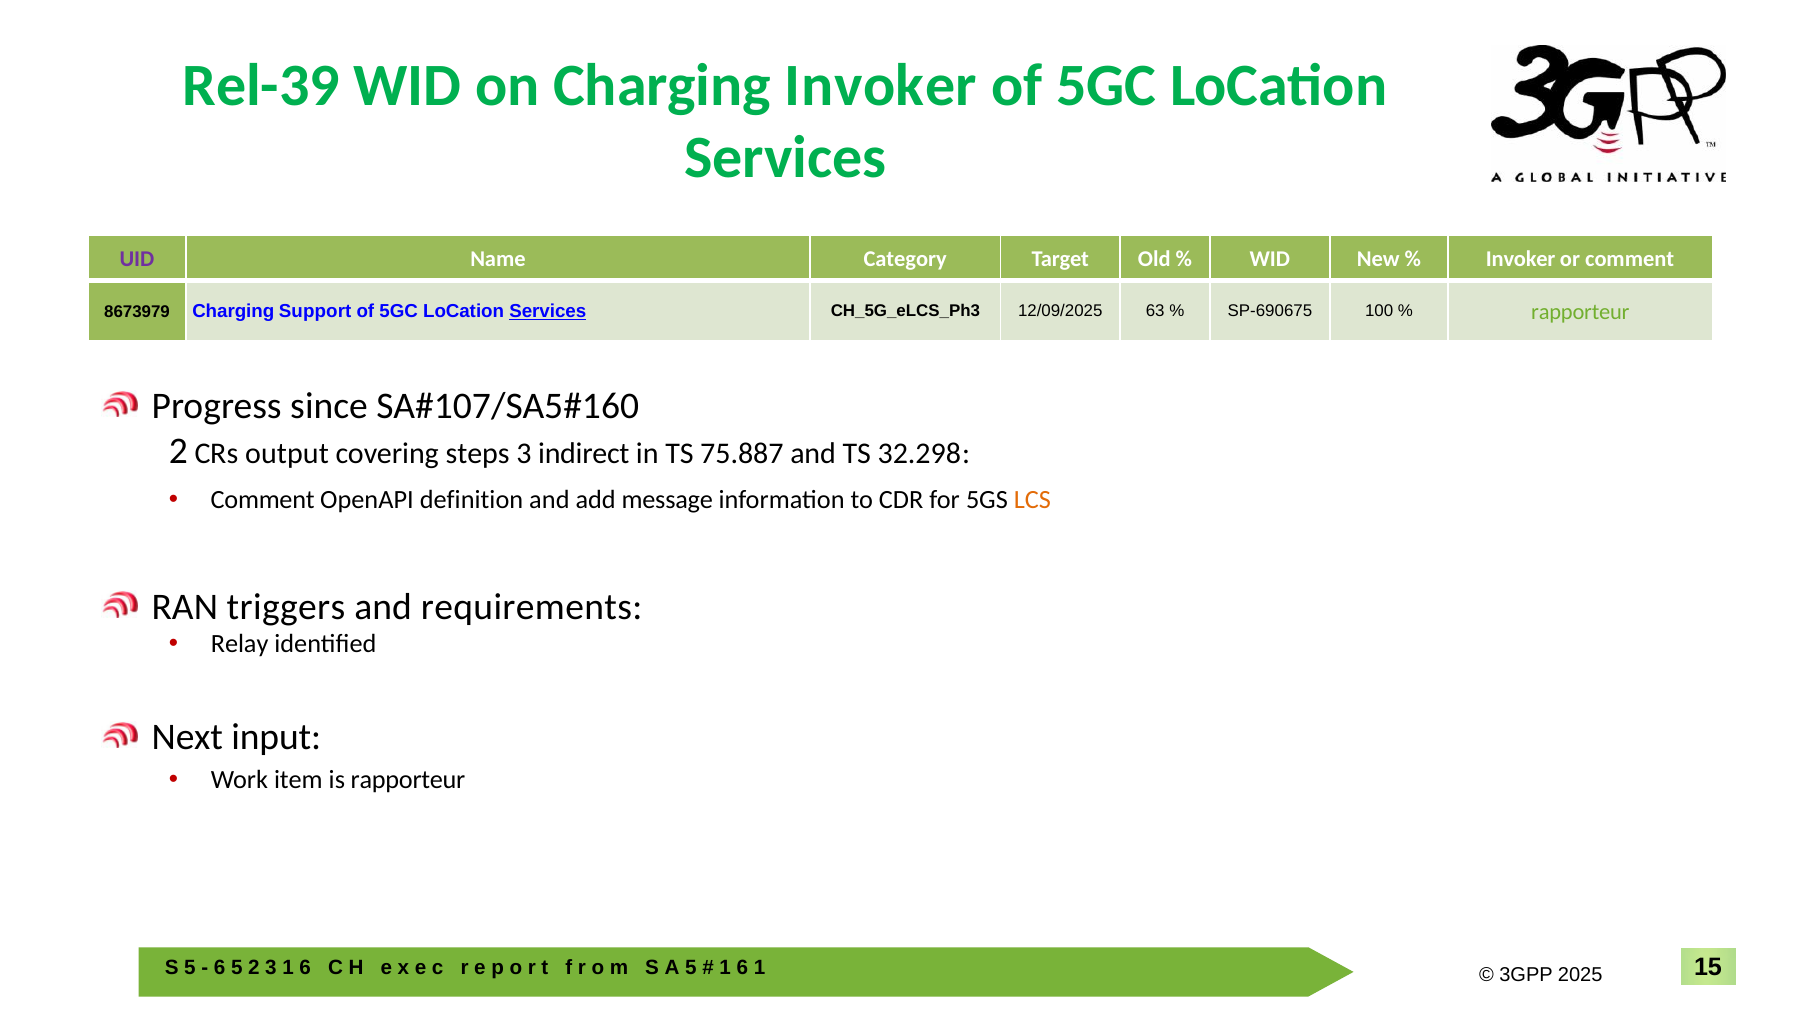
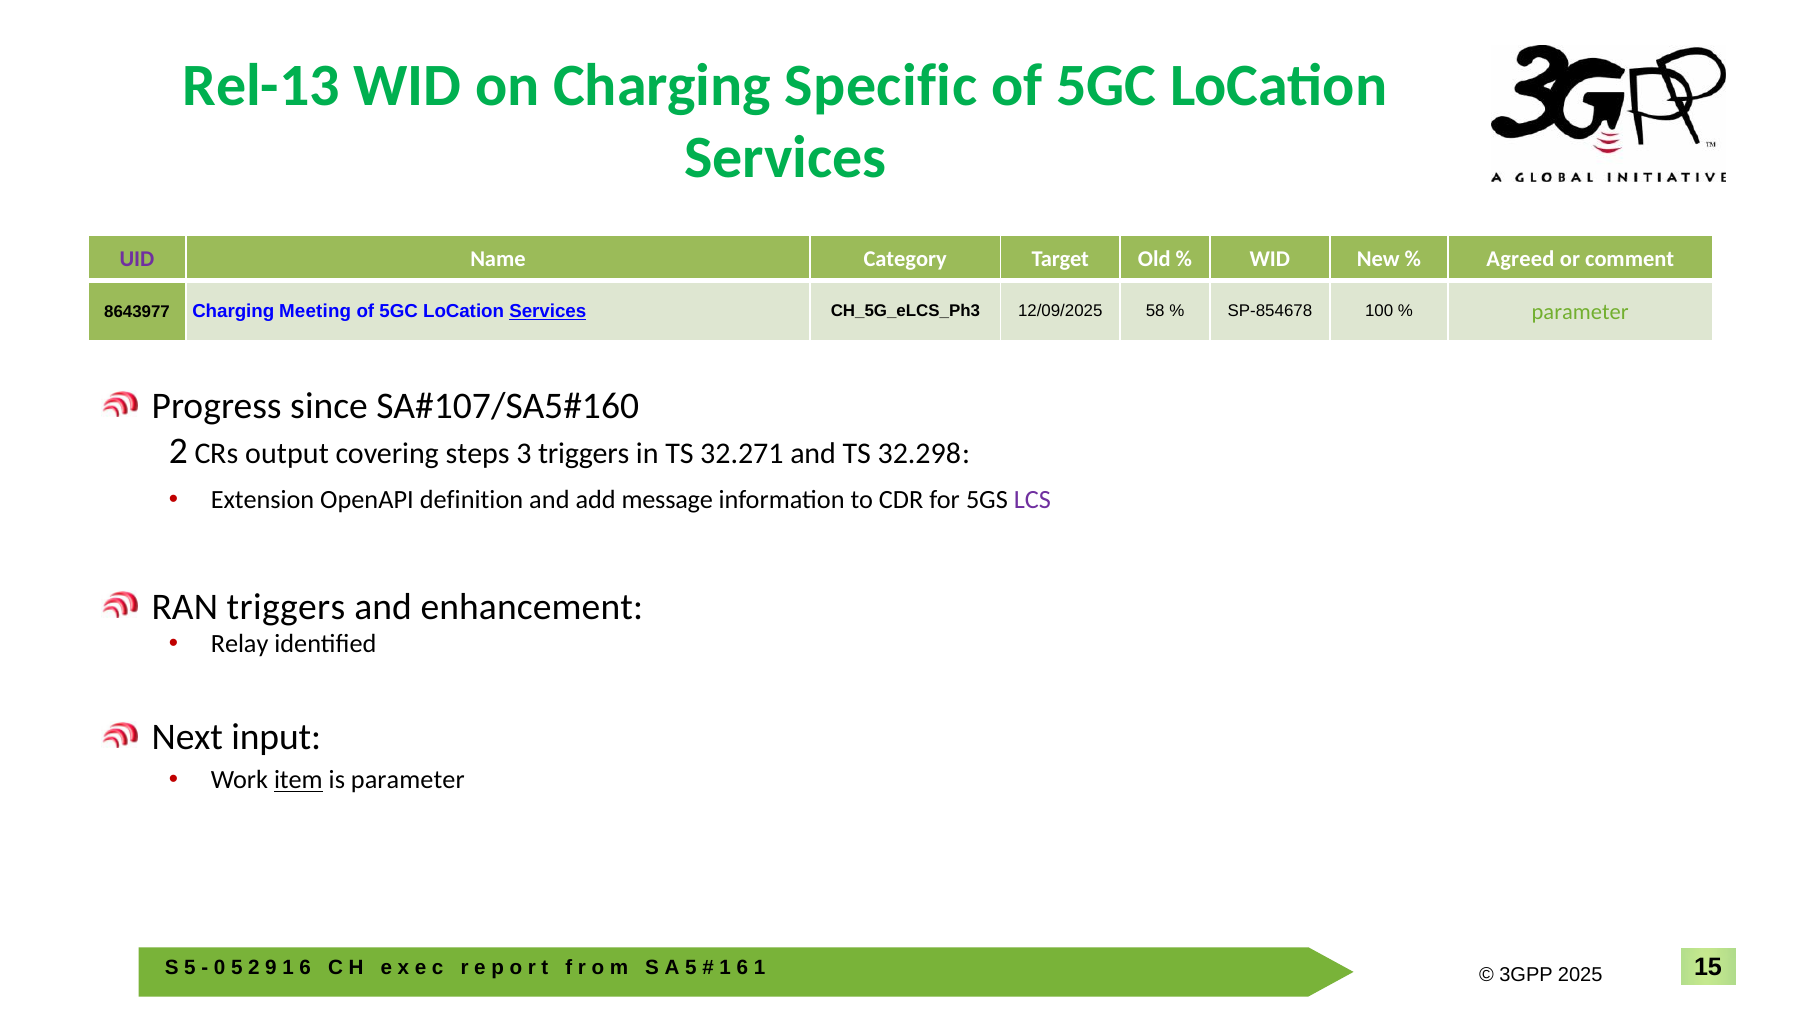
Rel-39: Rel-39 -> Rel-13 (261, 85)
Charging Invoker: Invoker -> Specific (881, 85)
Invoker: Invoker -> Agreed (1520, 259)
8673979: 8673979 -> 8643977 (137, 312)
Support: Support -> Meeting (315, 311)
63: 63 -> 58 (1155, 311)
SP-690675: SP-690675 -> SP-854678 (1270, 311)
rapporteur: rapporteur -> parameter (1580, 312)
3 indirect: indirect -> triggers (584, 454)
75.887: 75.887 -> 32.271 (742, 454)
Comment: Comment -> Extension (263, 500)
LCS colour: orange -> purple (1032, 500)
requirements: requirements -> enhancement (532, 607)
item underline: none -> present (298, 780)
is rapporteur: rapporteur -> parameter (408, 780)
6: 6 -> 0 (220, 968)
2 3: 3 -> 9 (271, 968)
